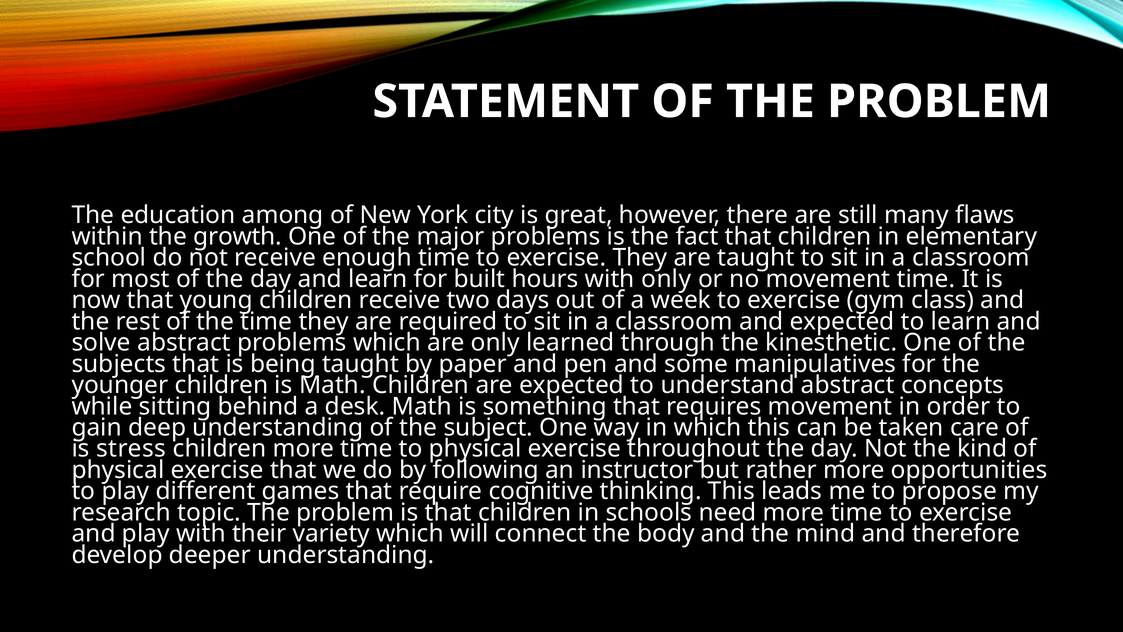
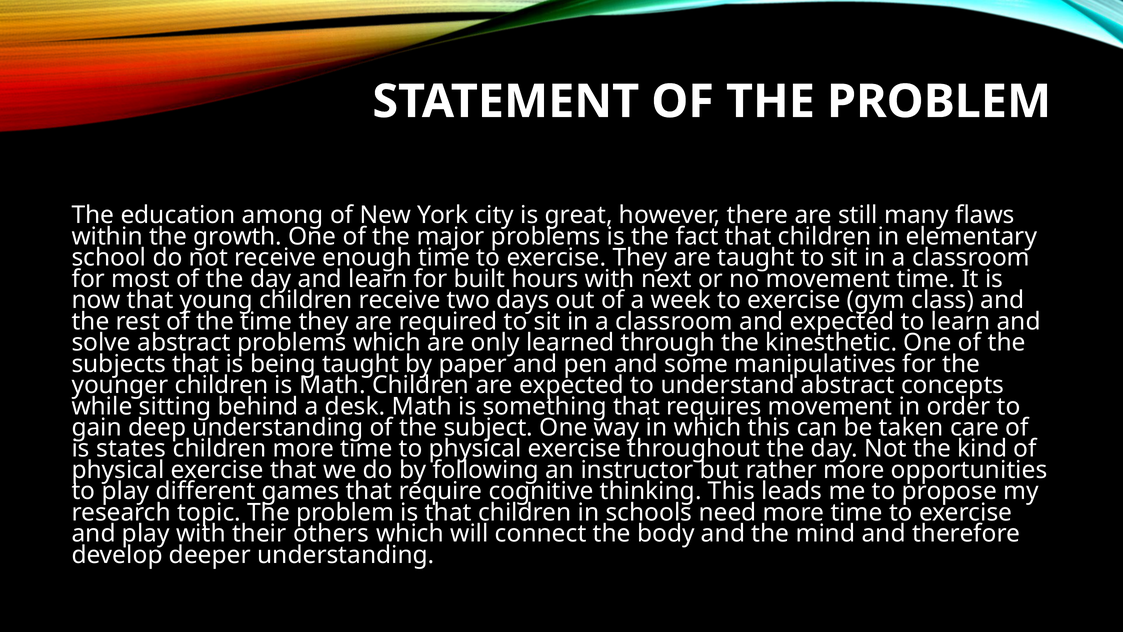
with only: only -> next (666, 279)
stress: stress -> states (131, 449)
variety: variety -> others (331, 534)
